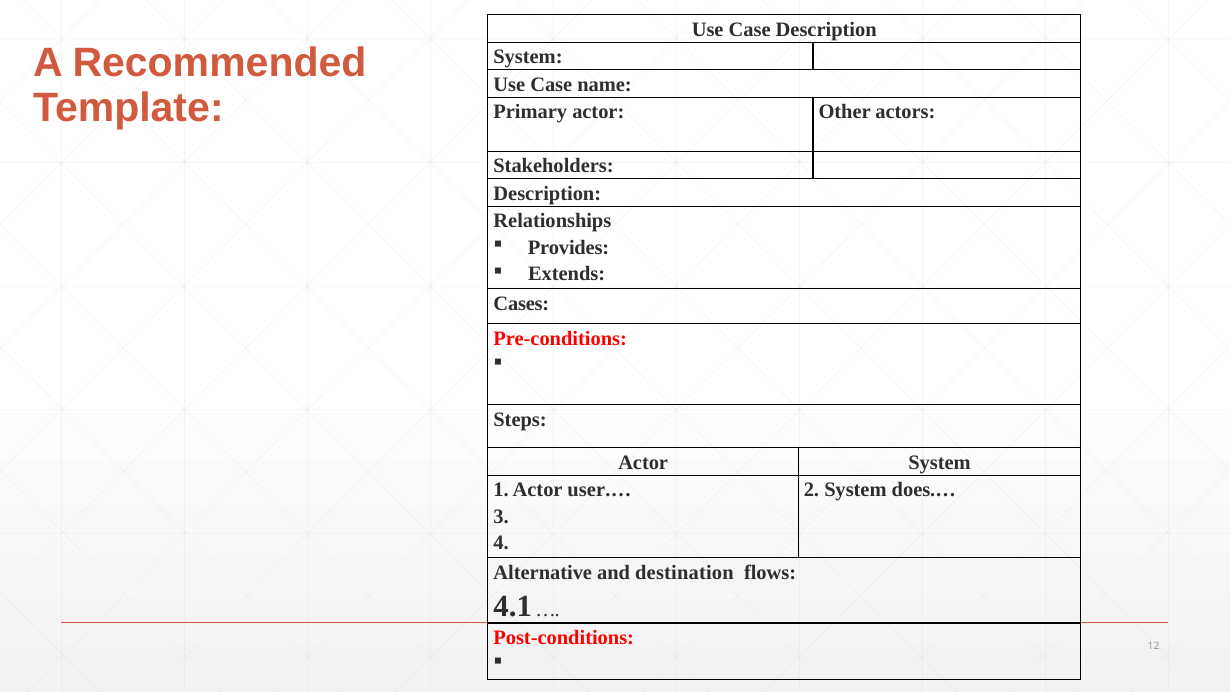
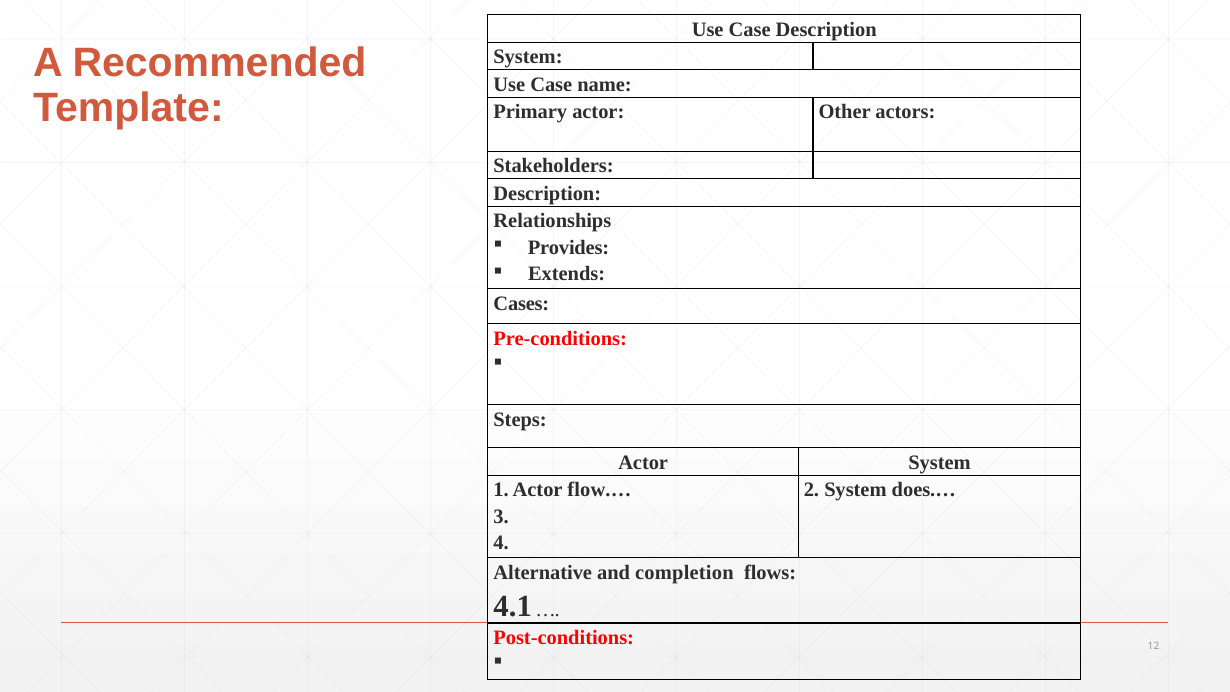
user.…: user.… -> flow.… (599, 490)
destination: destination -> completion (684, 573)
